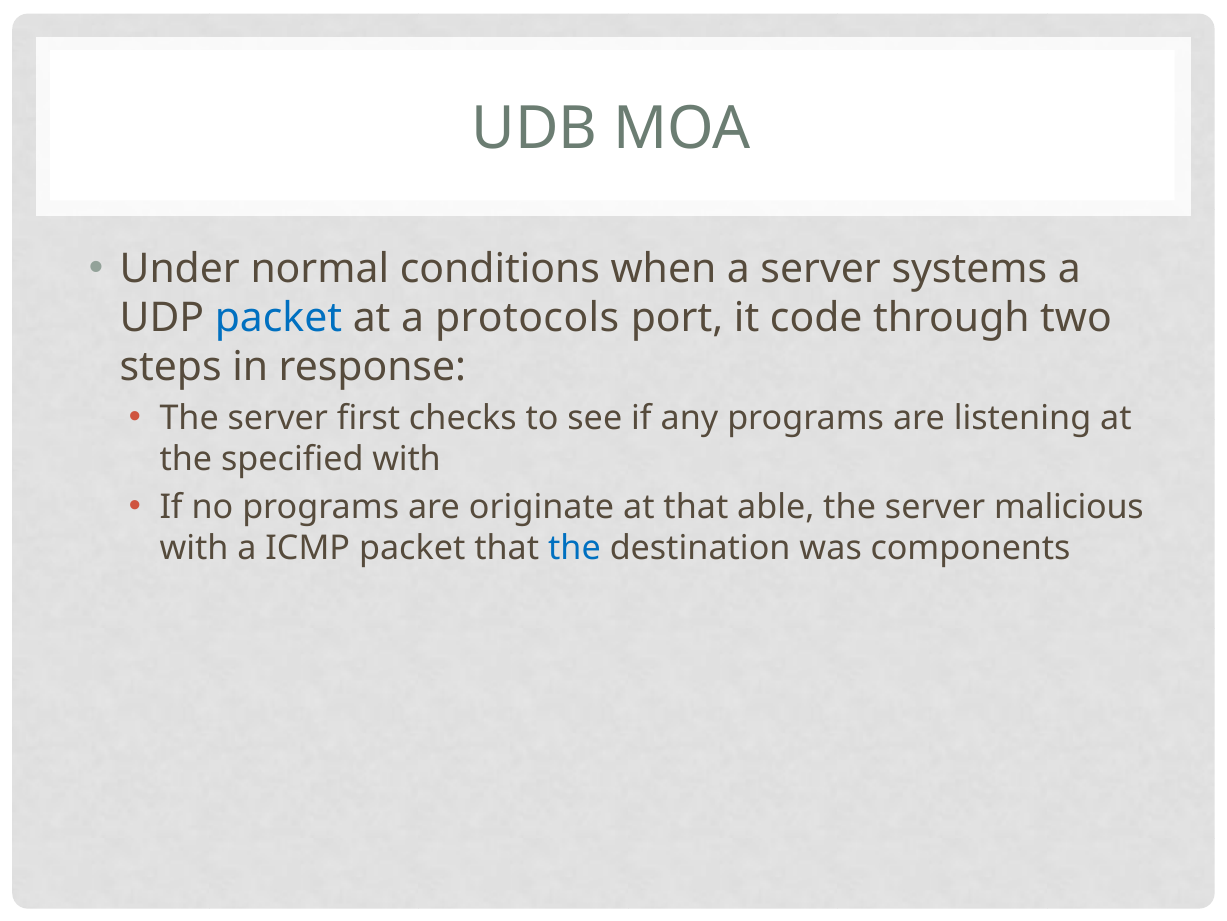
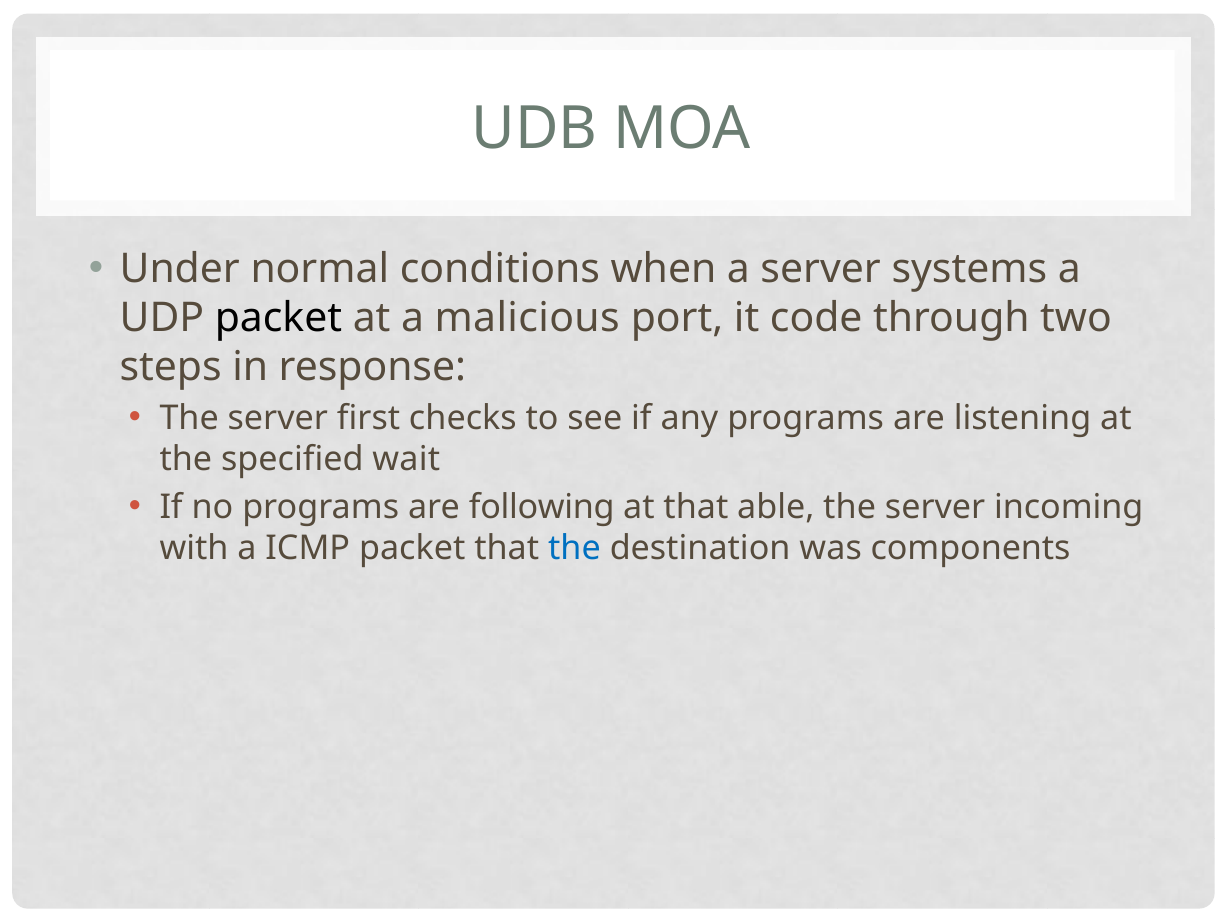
packet colour: blue -> black (278, 318)
protocols: protocols -> malicious (527, 318)
specified with: with -> wait (406, 459)
originate: originate -> following (542, 507)
malicious: malicious -> incoming (1069, 507)
